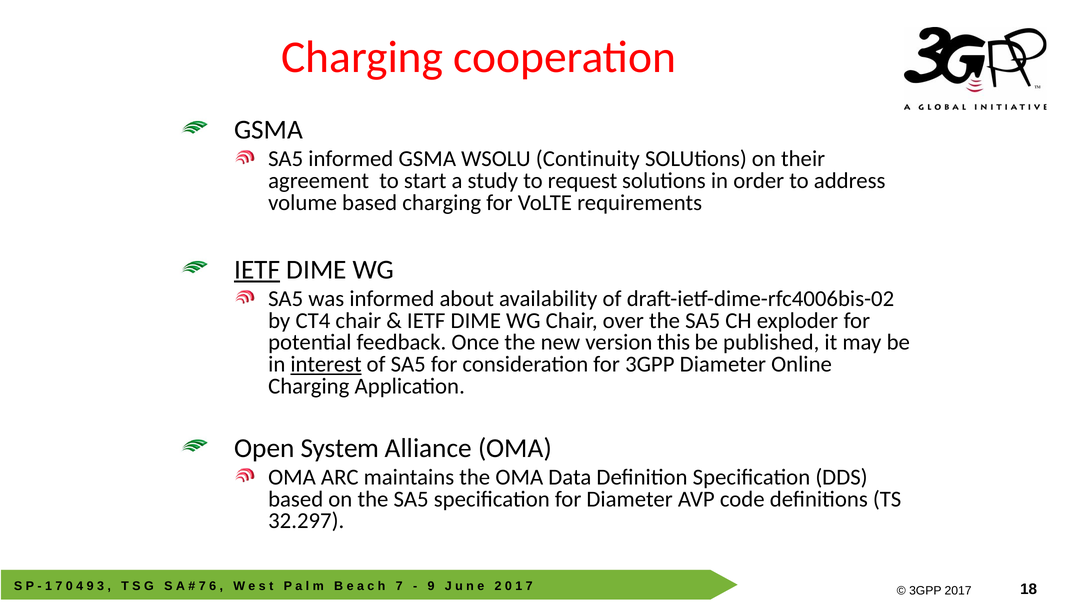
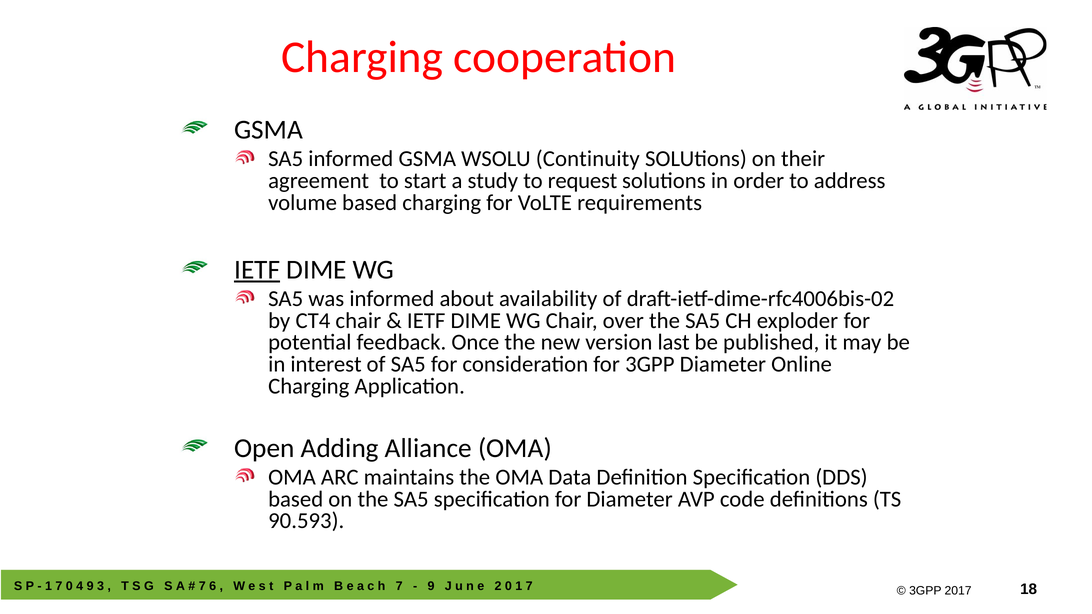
this: this -> last (674, 343)
interest underline: present -> none (326, 364)
System: System -> Adding (340, 448)
32.297: 32.297 -> 90.593 (306, 521)
